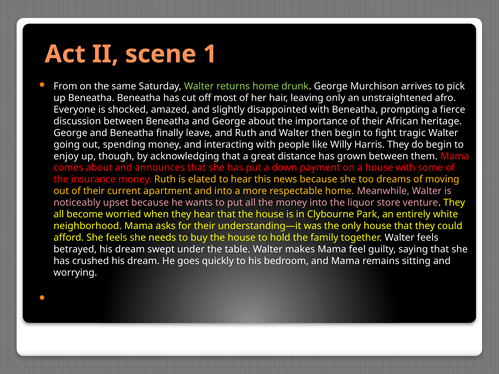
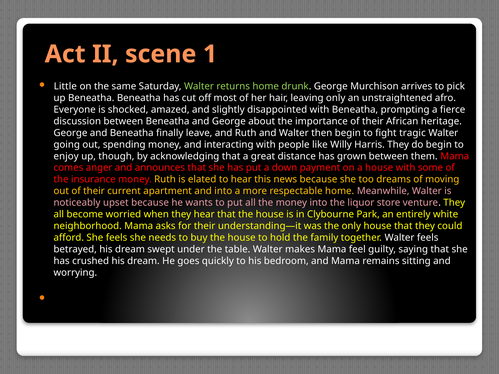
From: From -> Little (65, 86)
comes about: about -> anger (99, 168)
